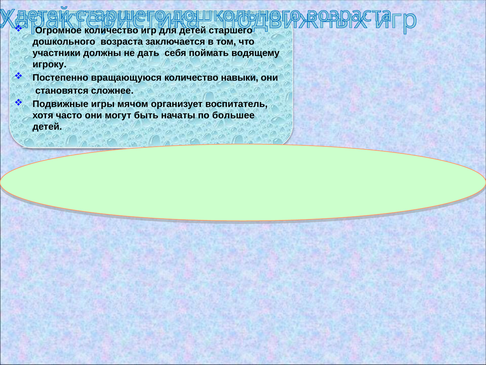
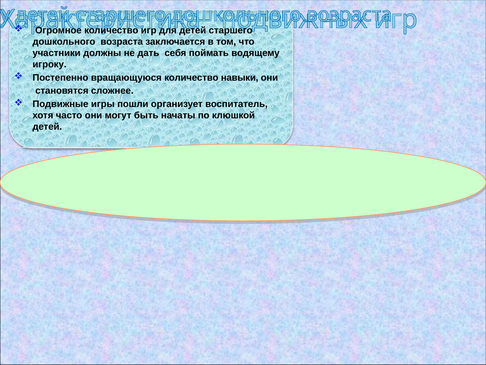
мячом: мячом -> пошли (133, 104)
большее: большее -> клюшкой (233, 115)
